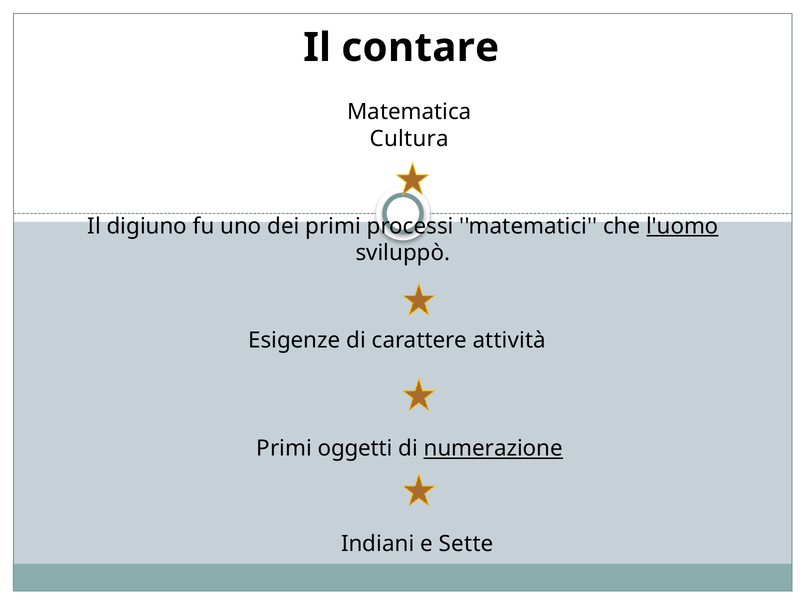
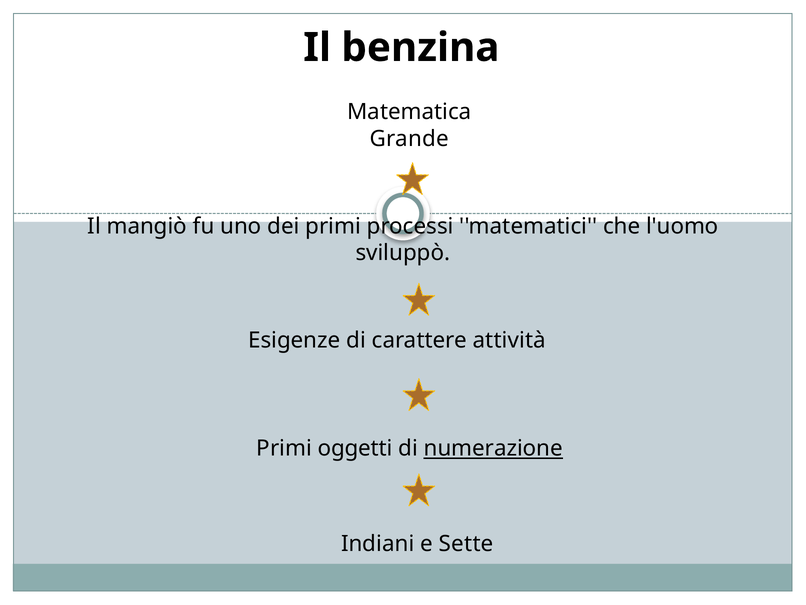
contare: contare -> benzina (420, 48)
Cultura: Cultura -> Grande (409, 139)
digiuno: digiuno -> mangiò (147, 226)
l'uomo underline: present -> none (682, 226)
